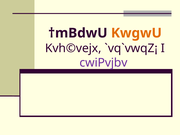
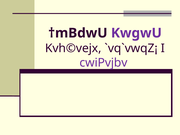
KwgwU colour: orange -> purple (136, 33)
